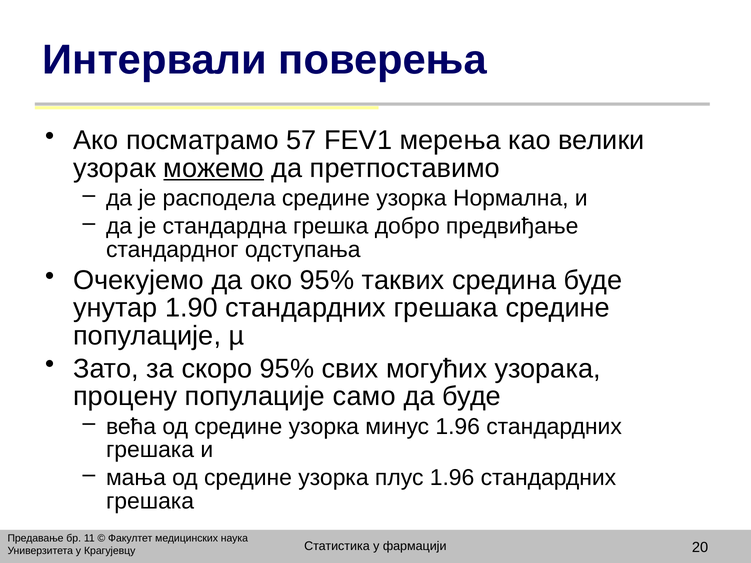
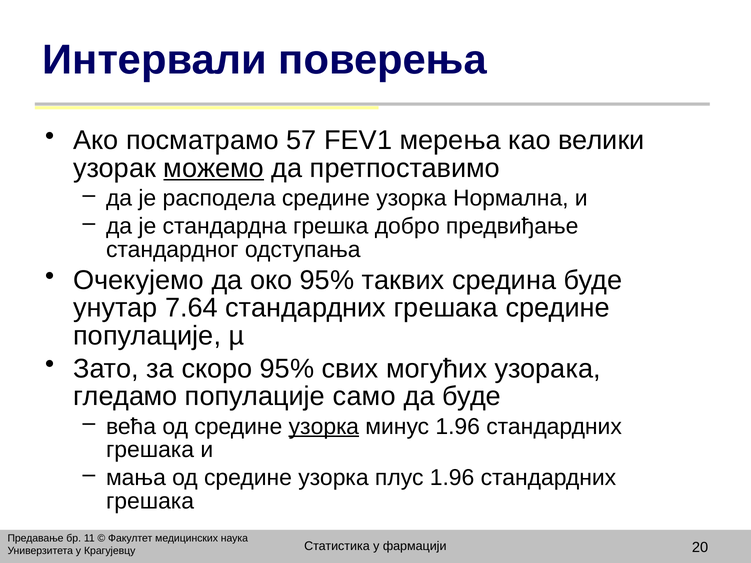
1.90: 1.90 -> 7.64 (192, 308)
процену: процену -> гледамо (125, 397)
узорка underline: none -> present (324, 427)
